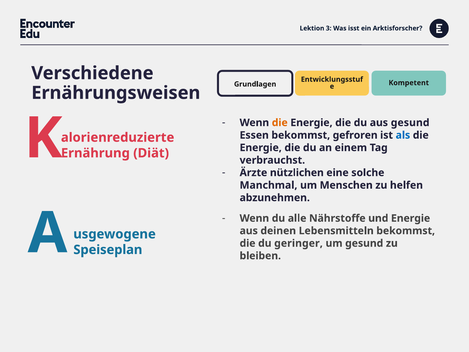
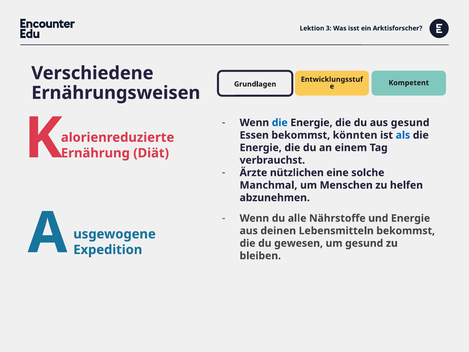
die colour: orange -> blue (280, 123)
gefroren: gefroren -> könnten (355, 135)
geringer: geringer -> gewesen (299, 243)
Speiseplan: Speiseplan -> Expedition (108, 250)
